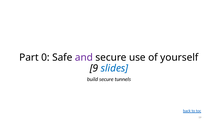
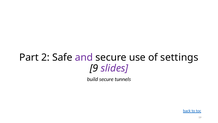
0: 0 -> 2 (45, 57)
yourself: yourself -> settings (179, 57)
slides colour: blue -> purple (114, 68)
